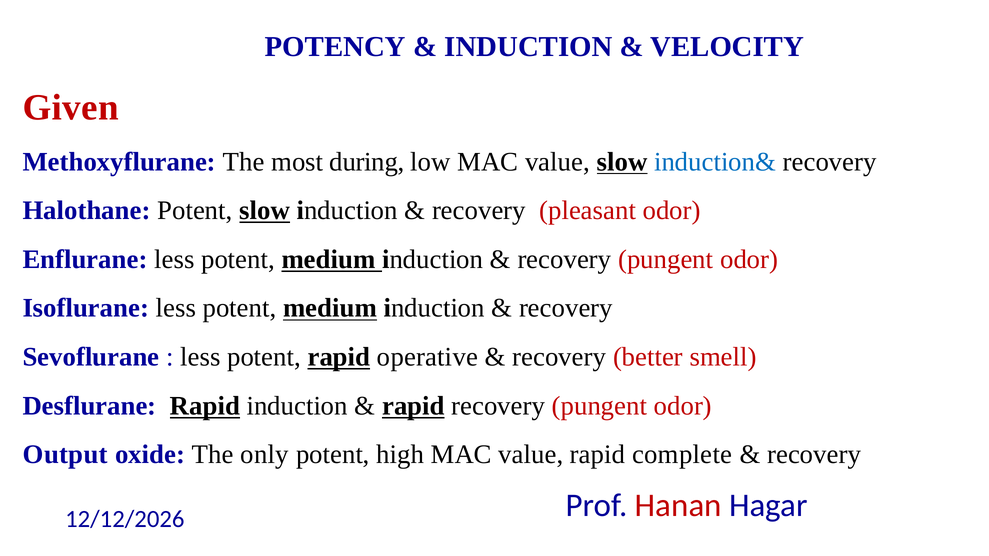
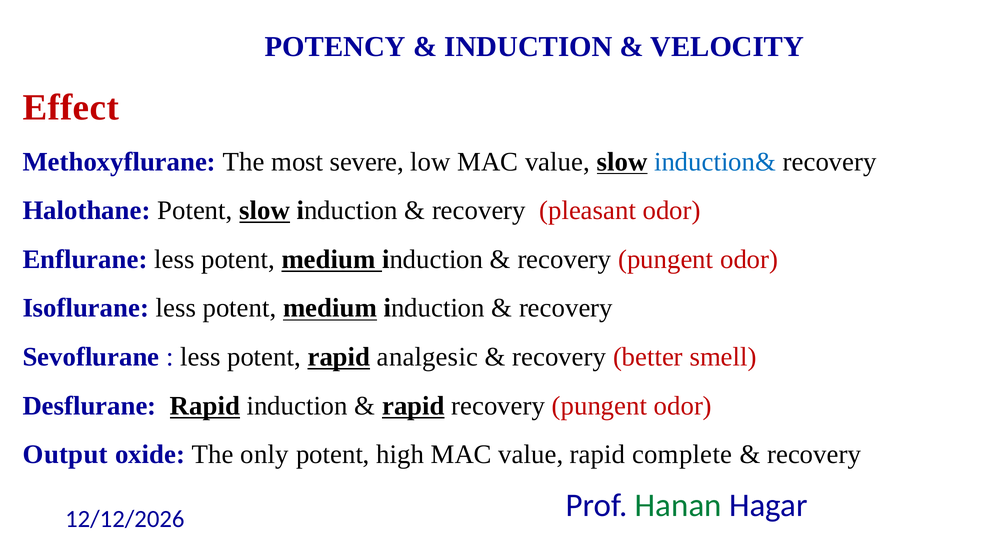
Given: Given -> Effect (71, 107)
during: during -> severe (367, 162)
operative: operative -> analgesic (427, 357)
Hanan colour: red -> green (678, 505)
